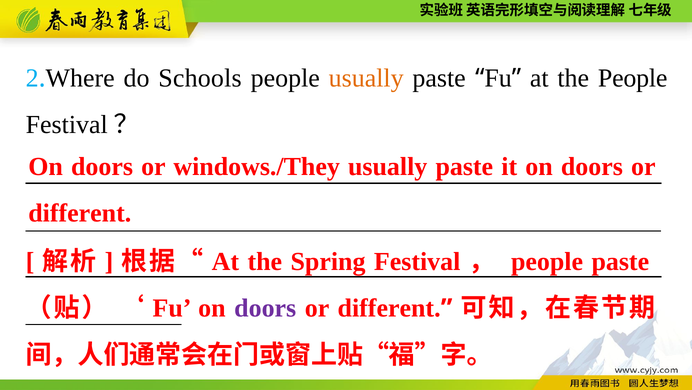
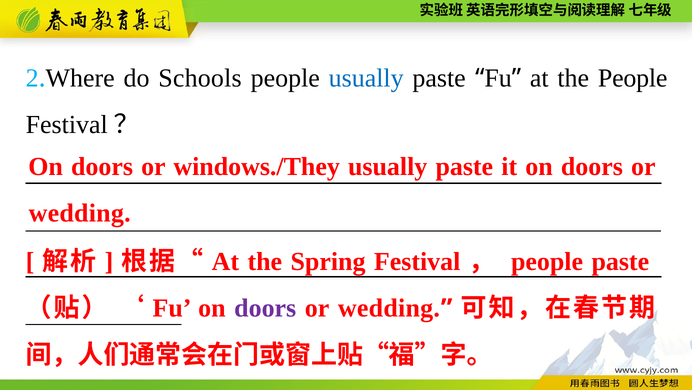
usually colour: orange -> blue (366, 78)
different: different -> wedding (80, 213)
different: different -> wedding (389, 308)
